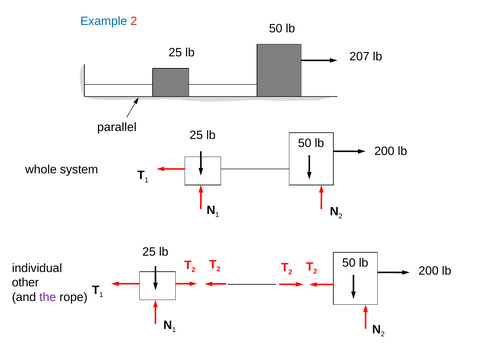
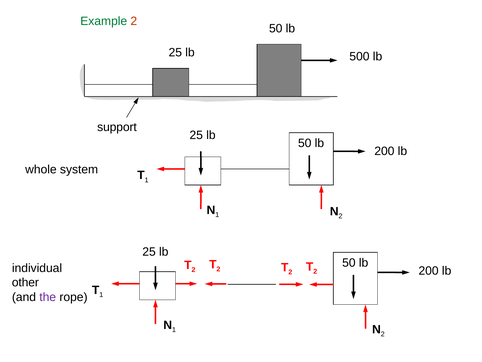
Example colour: blue -> green (104, 21)
207: 207 -> 500 (359, 57)
parallel: parallel -> support (117, 127)
